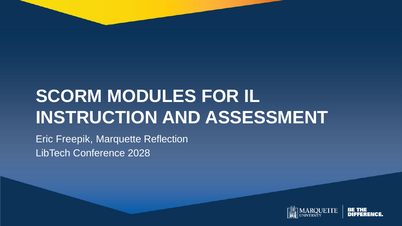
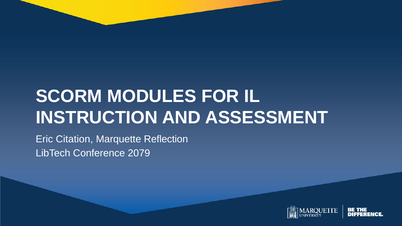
Freepik: Freepik -> Citation (74, 139)
2028: 2028 -> 2079 (139, 153)
